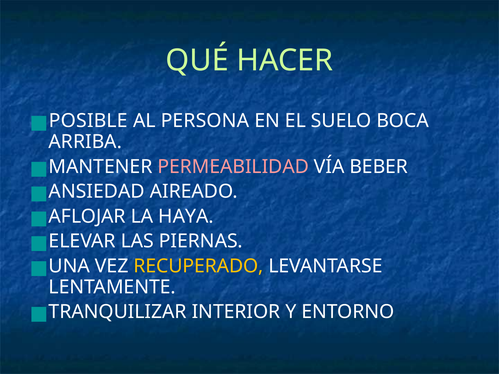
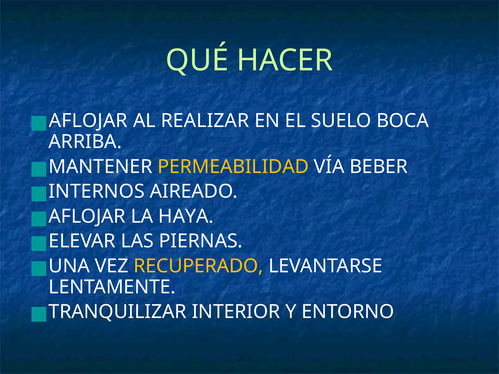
POSIBLE: POSIBLE -> AFLOJAR (88, 121)
PERSONA: PERSONA -> REALIZAR (205, 121)
PERMEABILIDAD colour: pink -> yellow (233, 167)
ANSIEDAD: ANSIEDAD -> INTERNOS (97, 192)
